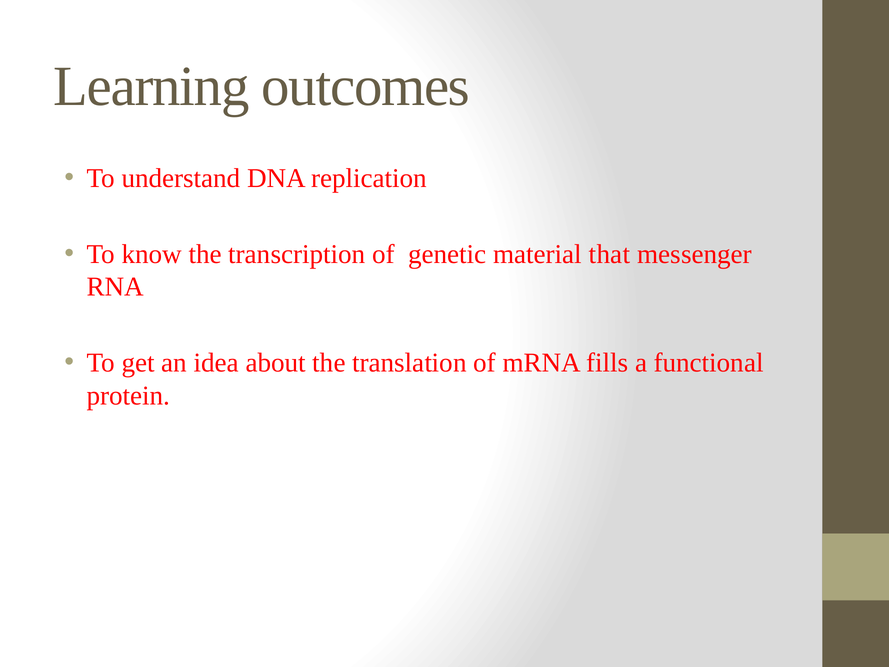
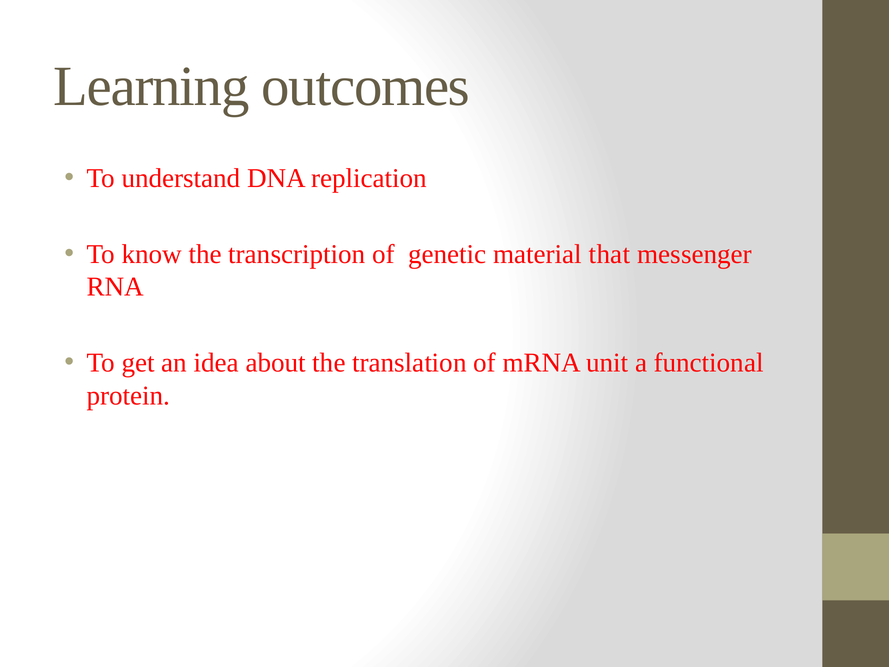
fills: fills -> unit (607, 363)
